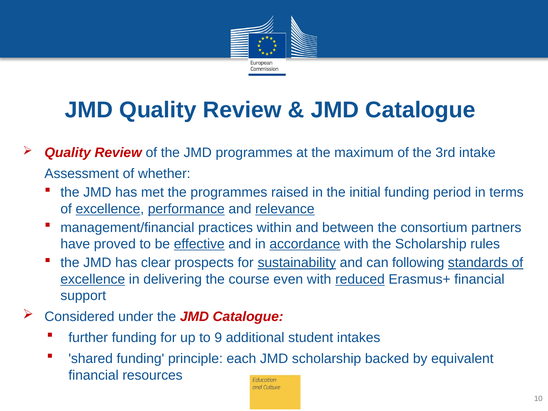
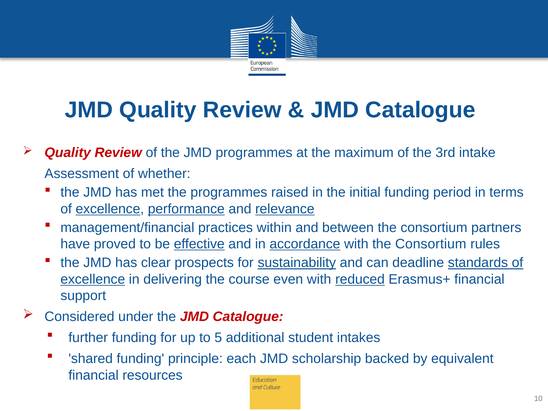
with the Scholarship: Scholarship -> Consortium (431, 244)
following: following -> deadline (418, 263)
9: 9 -> 5 (218, 338)
